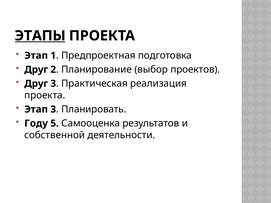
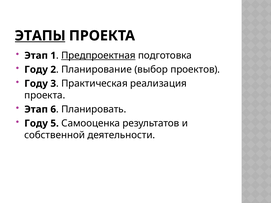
Предпроектная underline: none -> present (98, 56)
Друг: Друг -> Году (36, 70)
Друг: Друг -> Году (36, 84)
Этап 3: 3 -> 6 (53, 109)
